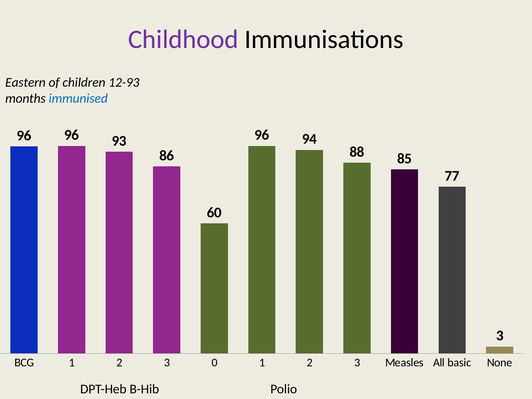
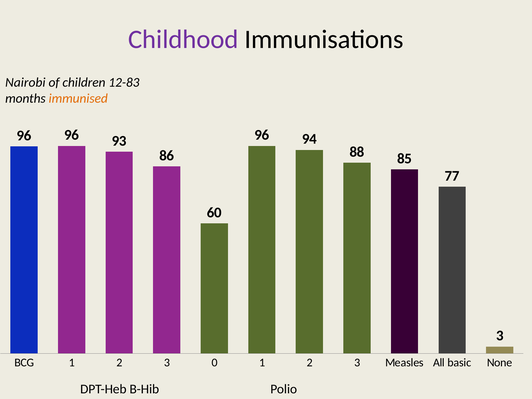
Eastern: Eastern -> Nairobi (25, 82)
12-93: 12-93 -> 12-83 (124, 82)
immunised colour: blue -> orange (78, 98)
